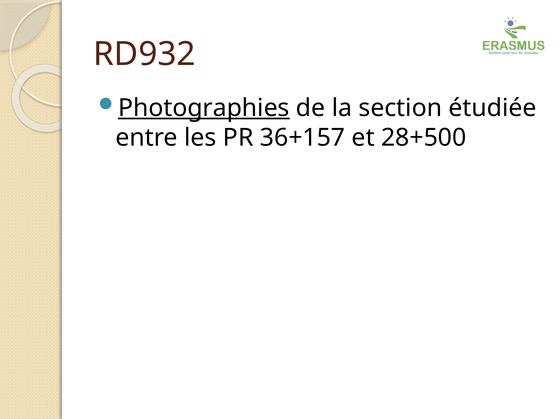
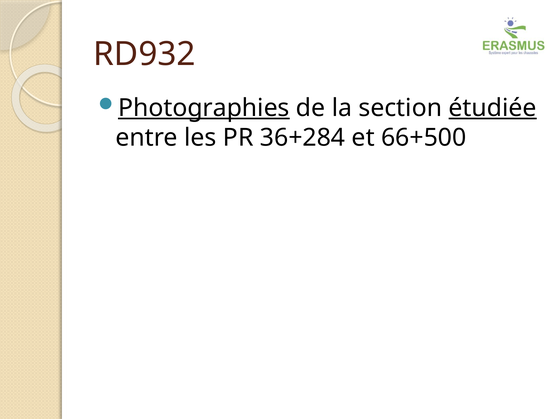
étudiée underline: none -> present (493, 108)
36+157: 36+157 -> 36+284 (303, 138)
28+500: 28+500 -> 66+500 (424, 138)
